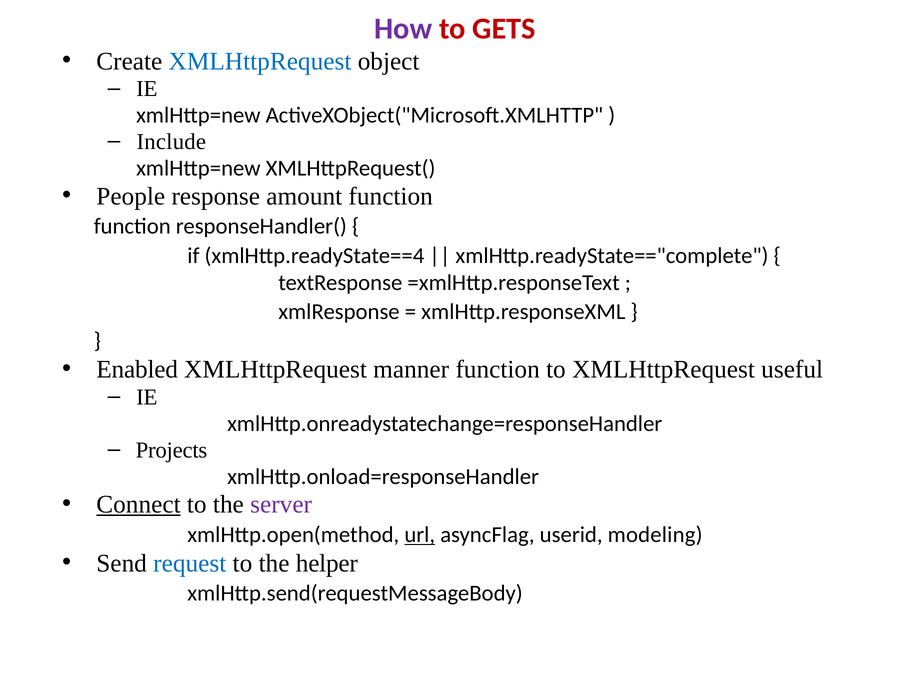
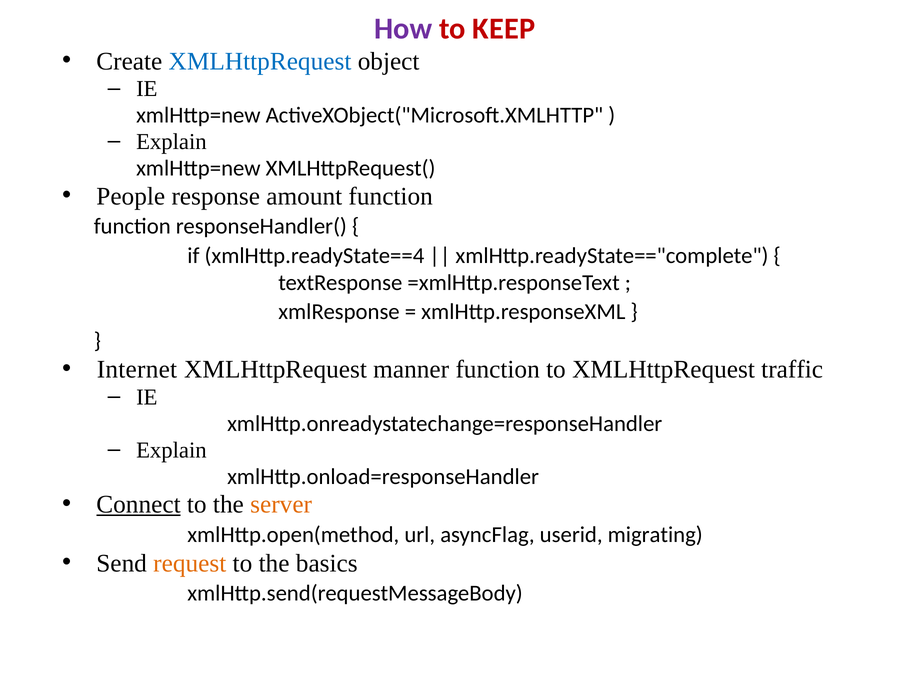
GETS: GETS -> KEEP (504, 29)
Include: Include -> Explain (171, 142)
Enabled: Enabled -> Internet (137, 369)
useful: useful -> traffic (792, 369)
Projects: Projects -> Explain (171, 450)
server colour: purple -> orange (281, 504)
url underline: present -> none (420, 534)
modeling: modeling -> migrating (655, 534)
request colour: blue -> orange (190, 563)
helper: helper -> basics (327, 563)
